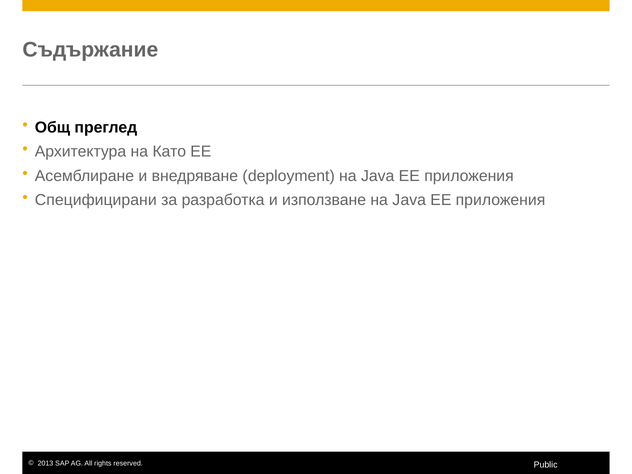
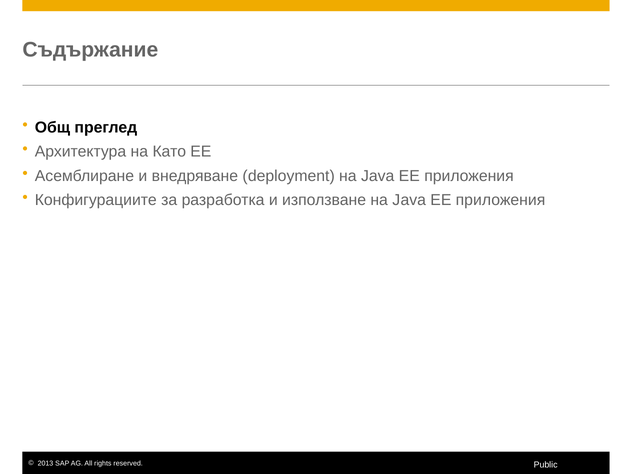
Специфицирани: Специфицирани -> Конфигурациите (96, 200)
